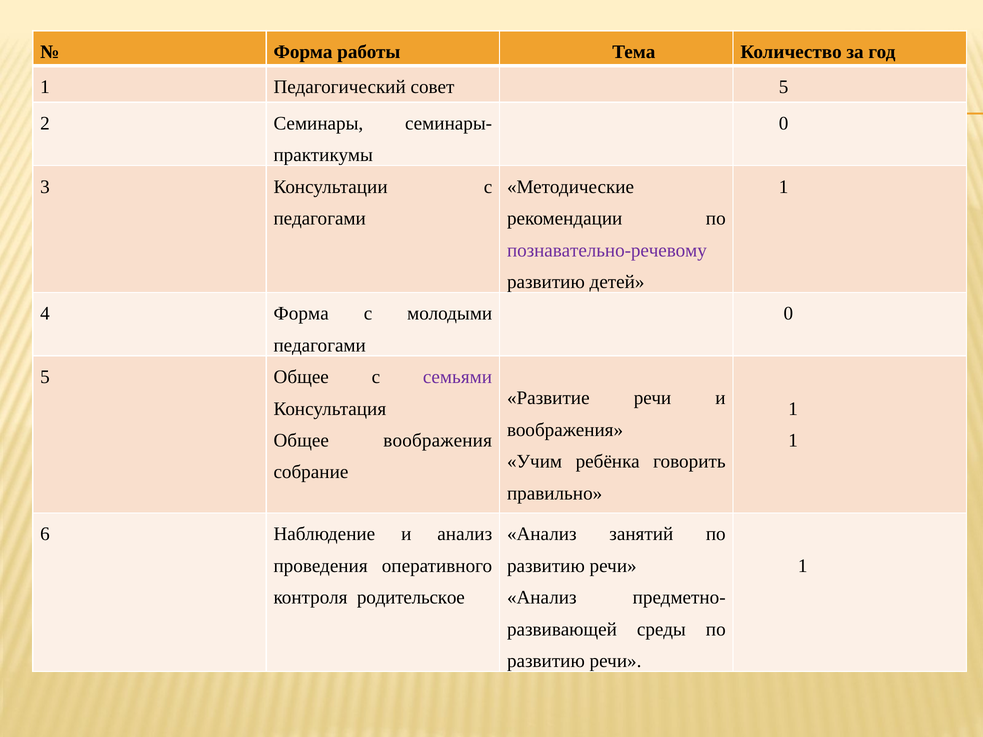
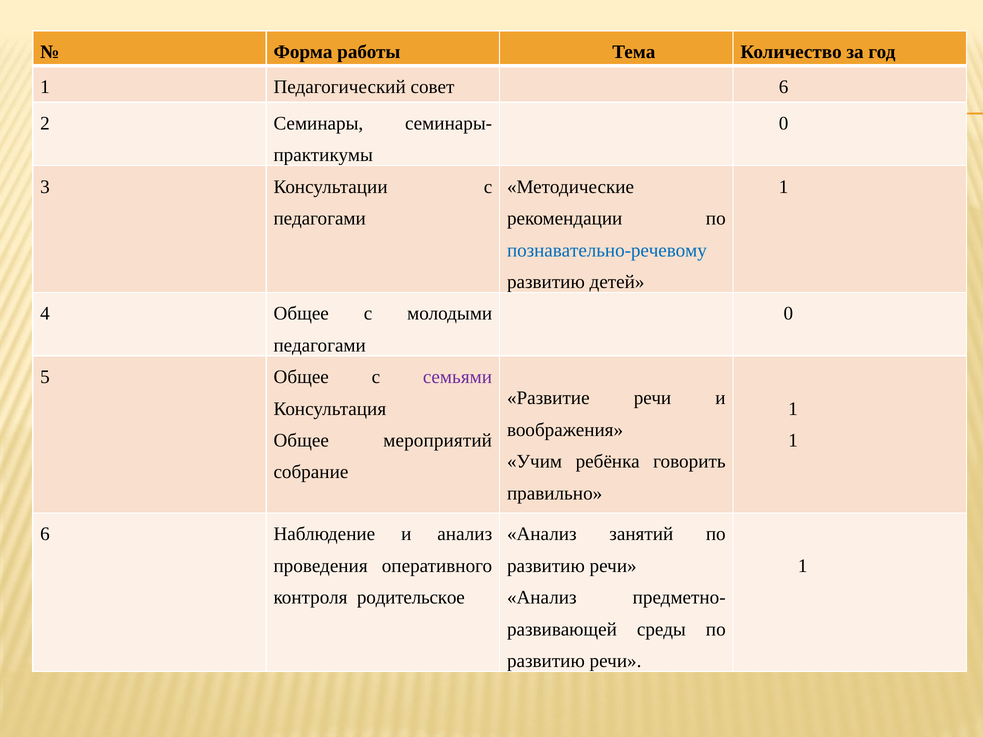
совет 5: 5 -> 6 (784, 87)
познавательно-речевому colour: purple -> blue (607, 250)
4 Форма: Форма -> Общее (301, 314)
Общее воображения: воображения -> мероприятий (438, 441)
